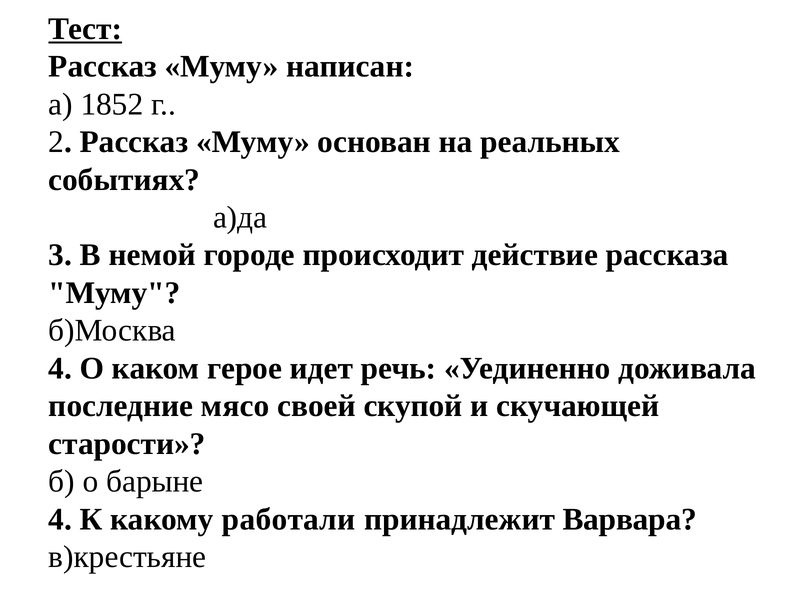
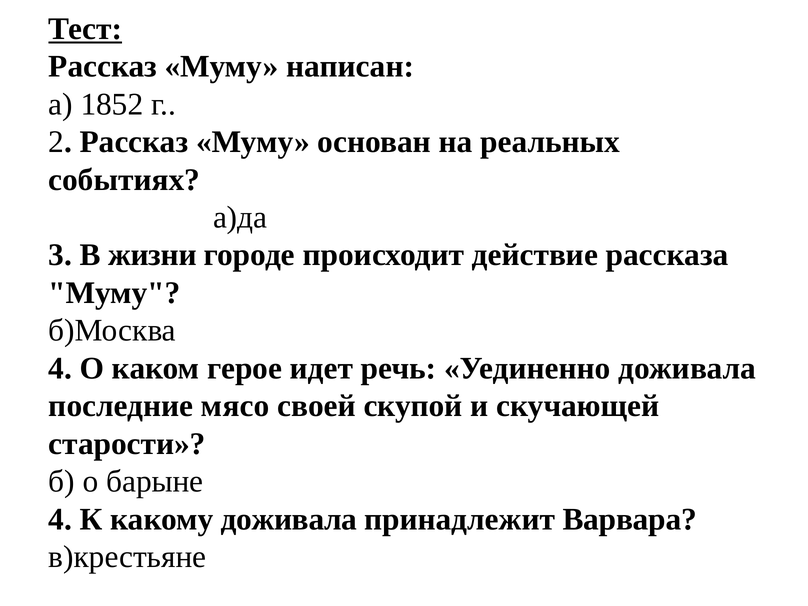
немой: немой -> жизни (152, 255)
какому работали: работали -> доживала (289, 519)
